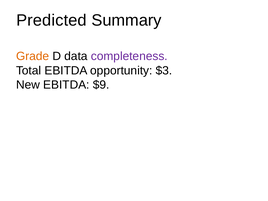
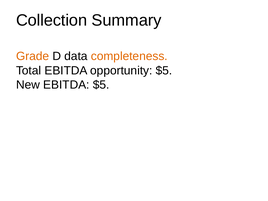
Predicted: Predicted -> Collection (52, 20)
completeness colour: purple -> orange (129, 56)
opportunity $3: $3 -> $5 (164, 70)
EBITDA $9: $9 -> $5 (101, 85)
